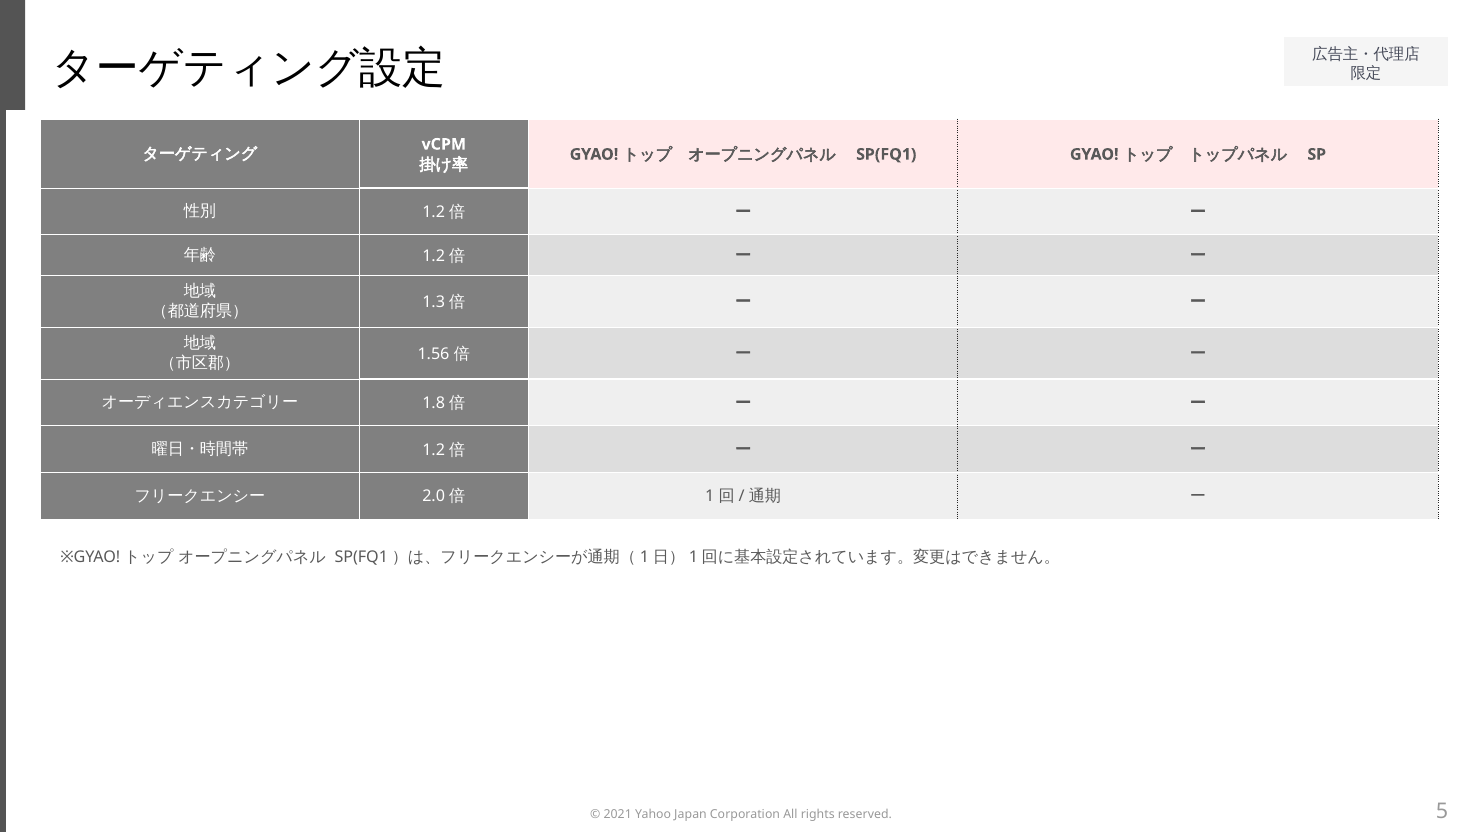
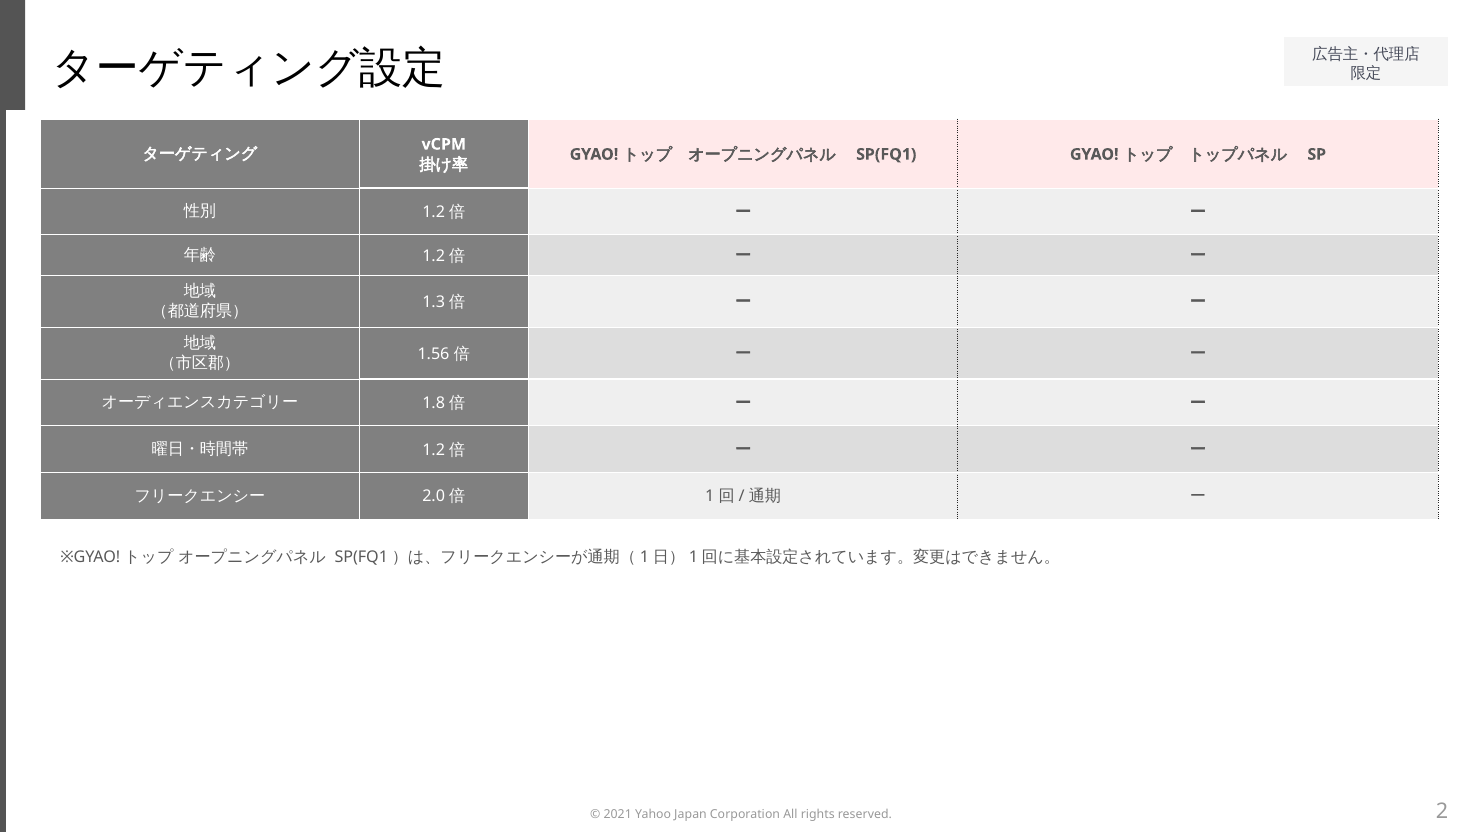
5: 5 -> 2 (1442, 811)
